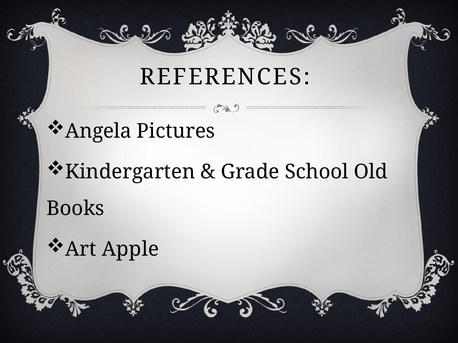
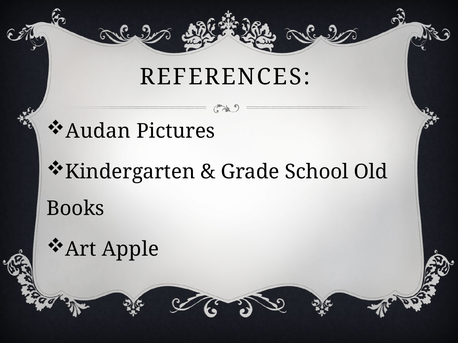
Angela: Angela -> Audan (98, 131)
